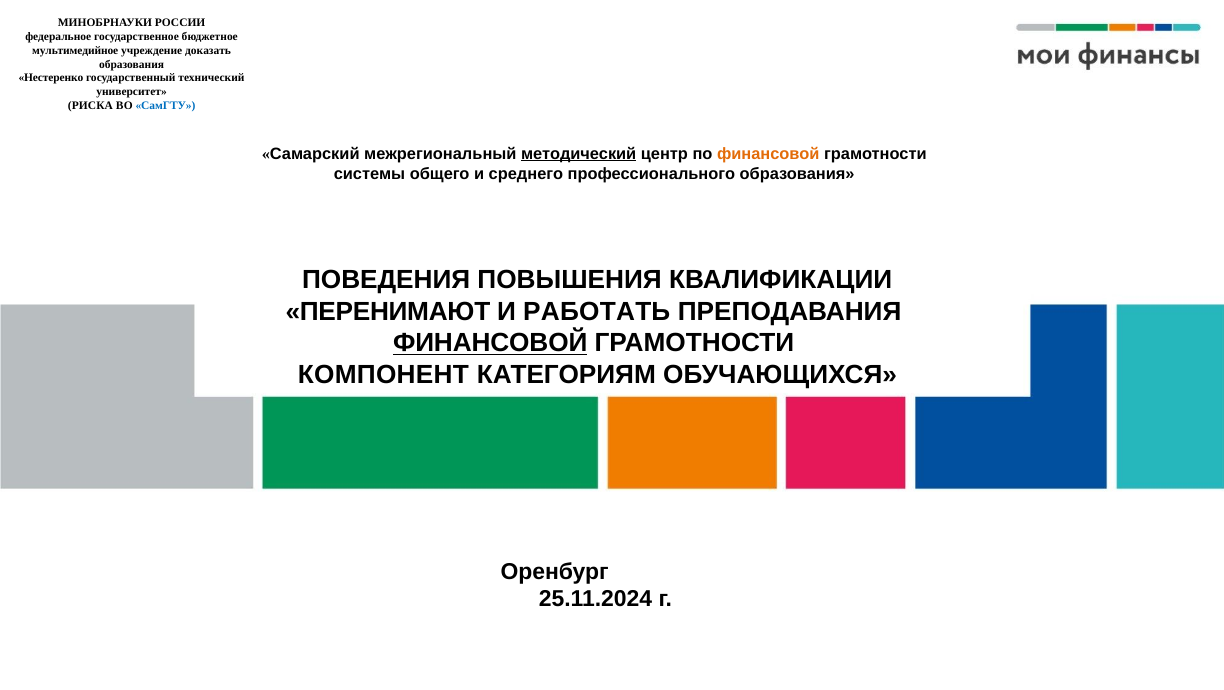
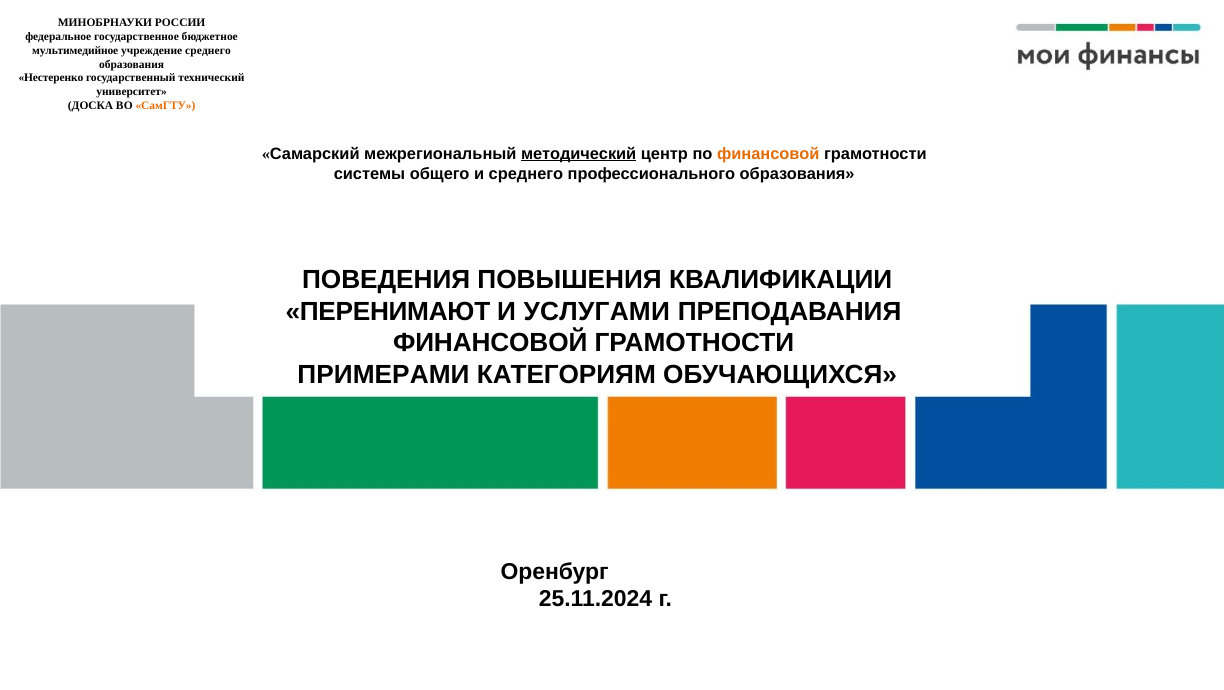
учреждение доказать: доказать -> среднего (208, 51)
РИСКА: РИСКА -> ДОСКА (91, 106)
СамГТУ colour: blue -> orange (165, 106)
РАБОТАТЬ: РАБОТАТЬ -> УСЛУГАМИ (597, 311)
ФИНАНСОВОЙ underline: present -> none (490, 343)
КОМПОНЕНТ: КОМПОНЕНТ -> ПРИМЕРАМИ (383, 374)
